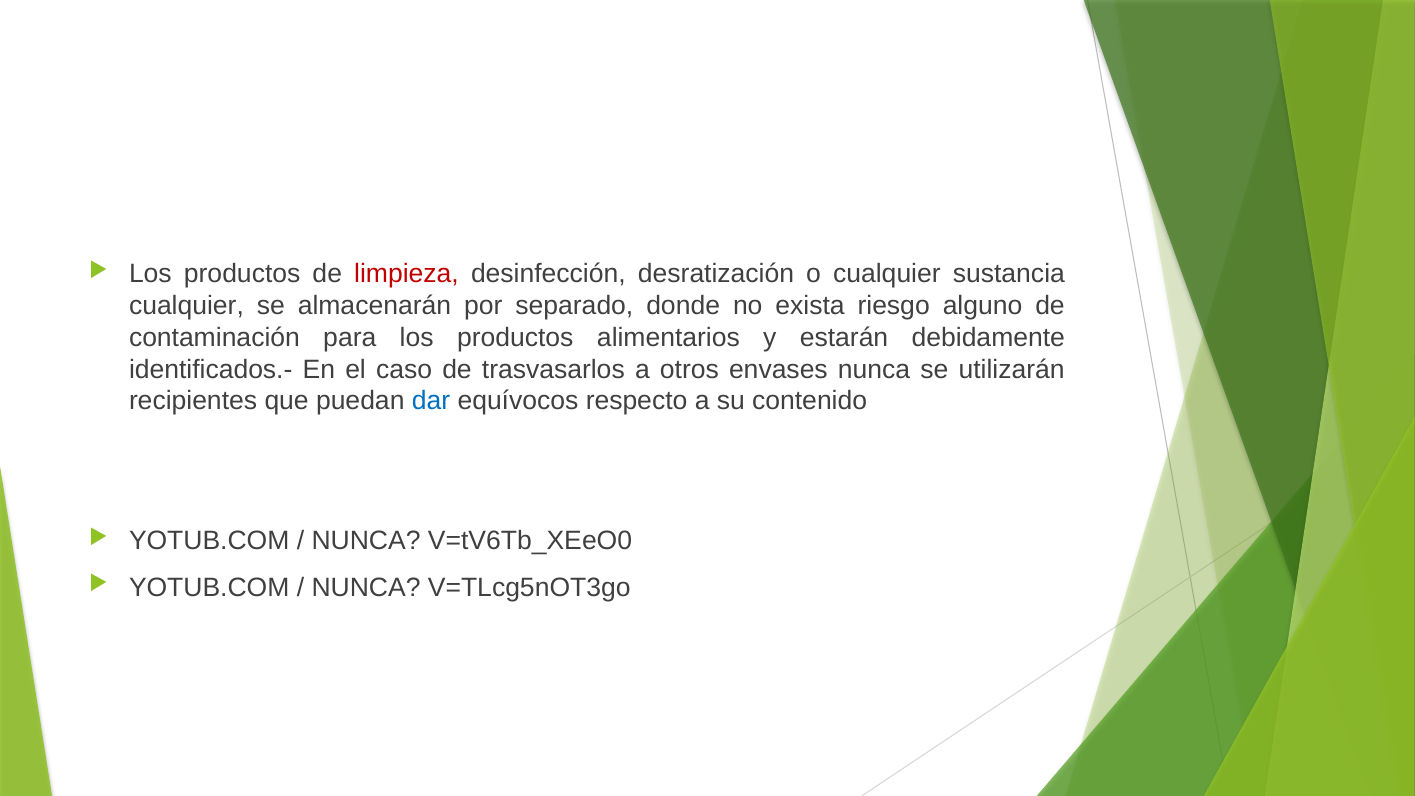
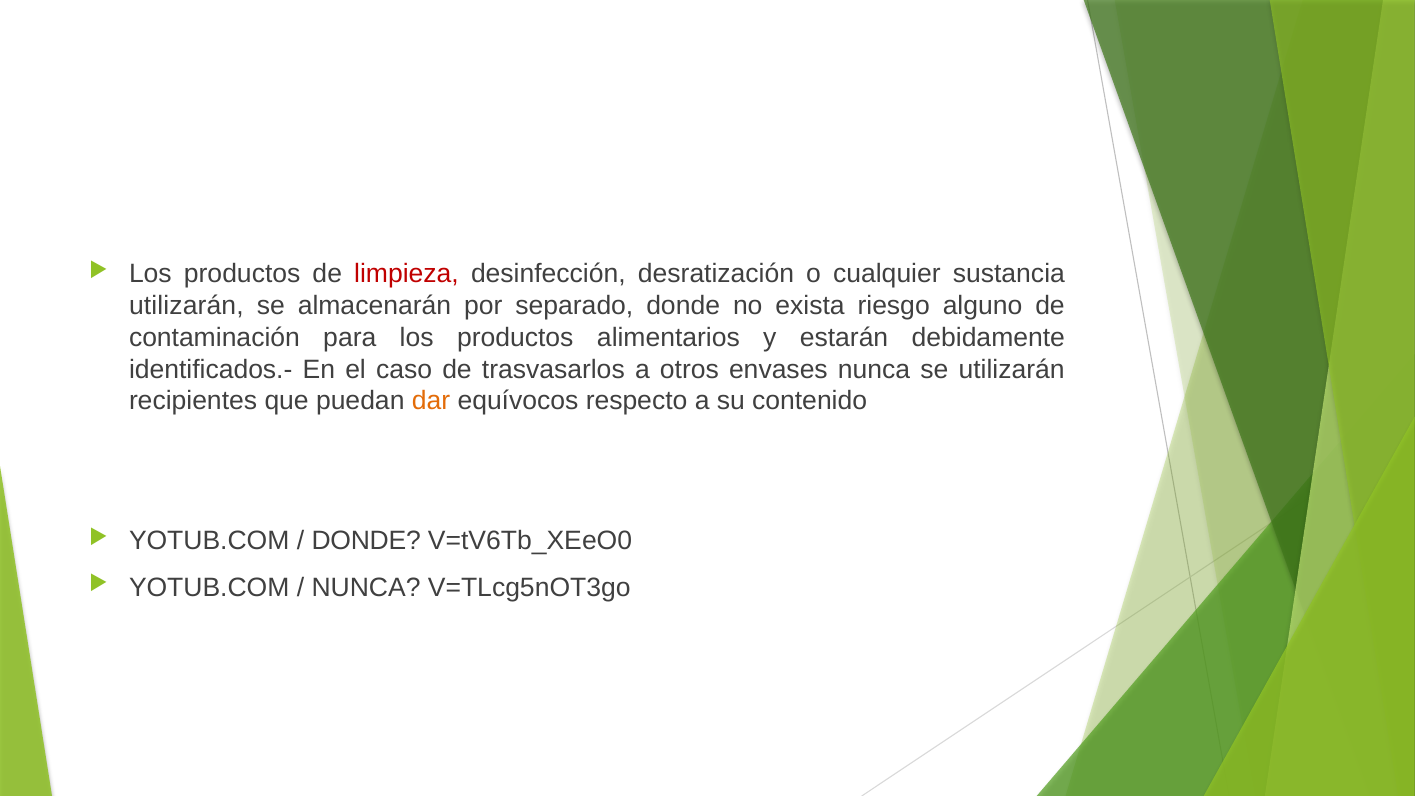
cualquier: cualquier -> utilizarán (186, 306)
dar colour: blue -> orange (431, 401)
NUNCA: NUNCA -> DONDE (366, 541)
